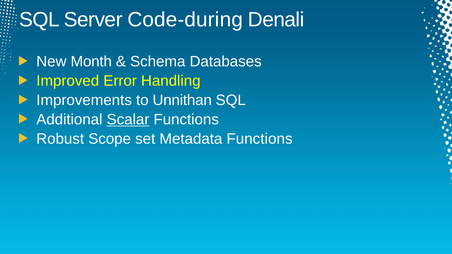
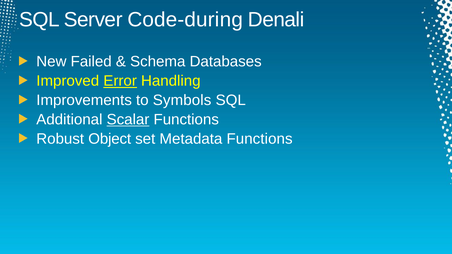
Month: Month -> Failed (91, 62)
Error underline: none -> present (120, 81)
Unnithan: Unnithan -> Symbols (182, 100)
Scope: Scope -> Object (110, 139)
